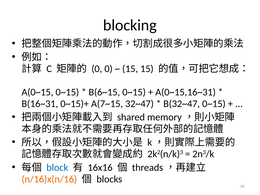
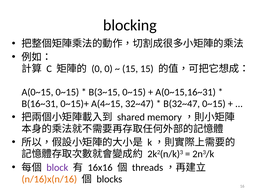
B(6~15: B(6~15 -> B(3~15 (104, 92)
A(7~15: A(7~15 -> A(4~15 (107, 104)
block colour: blue -> purple (57, 168)
